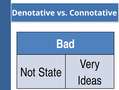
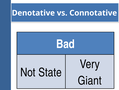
Ideas: Ideas -> Giant (90, 80)
